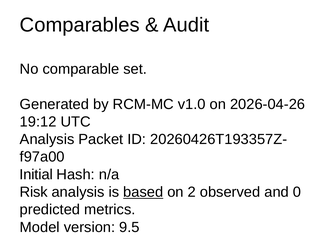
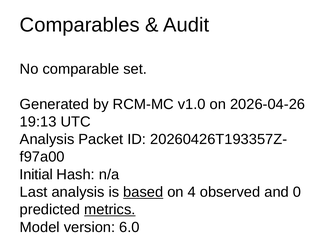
19:12: 19:12 -> 19:13 (38, 122)
Risk: Risk -> Last (34, 192)
2: 2 -> 4 (192, 192)
metrics underline: none -> present (110, 210)
9.5: 9.5 -> 6.0 (129, 228)
